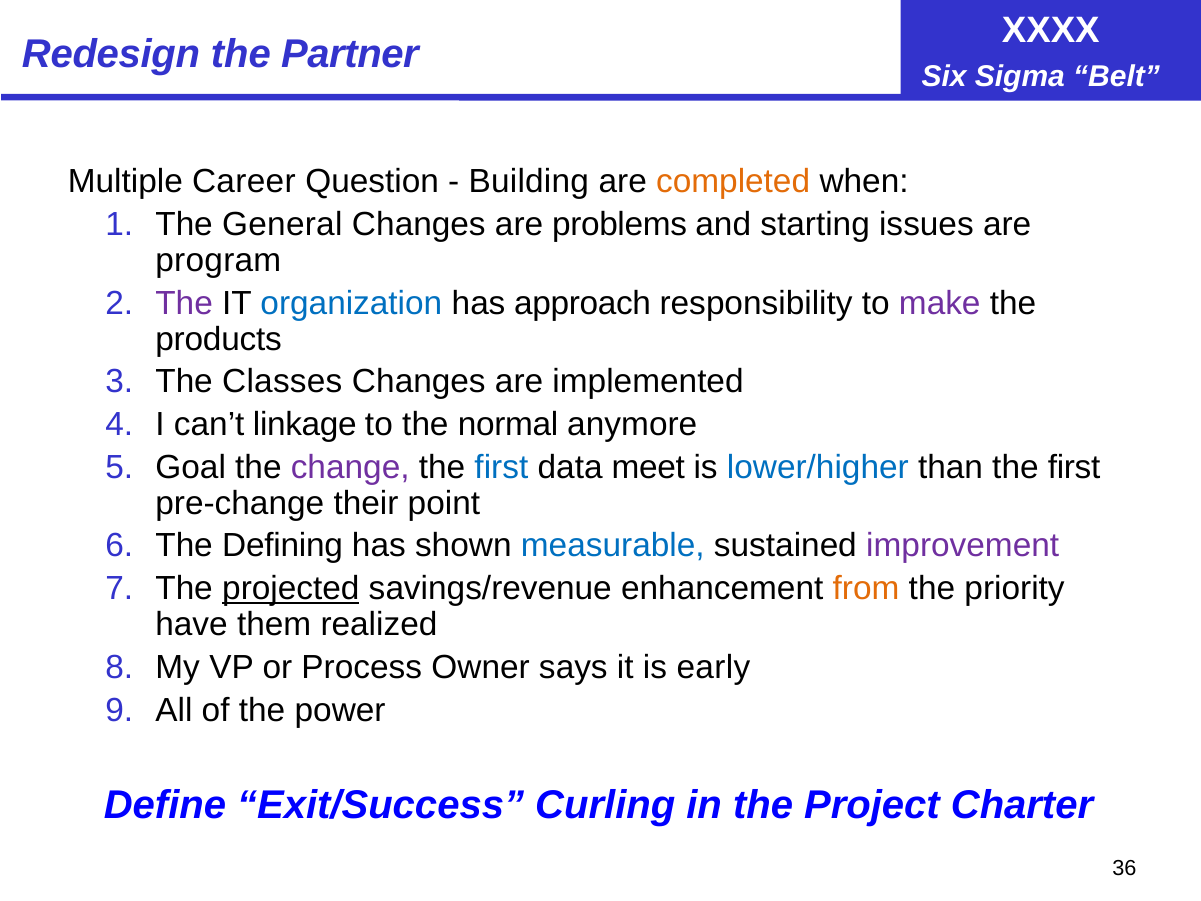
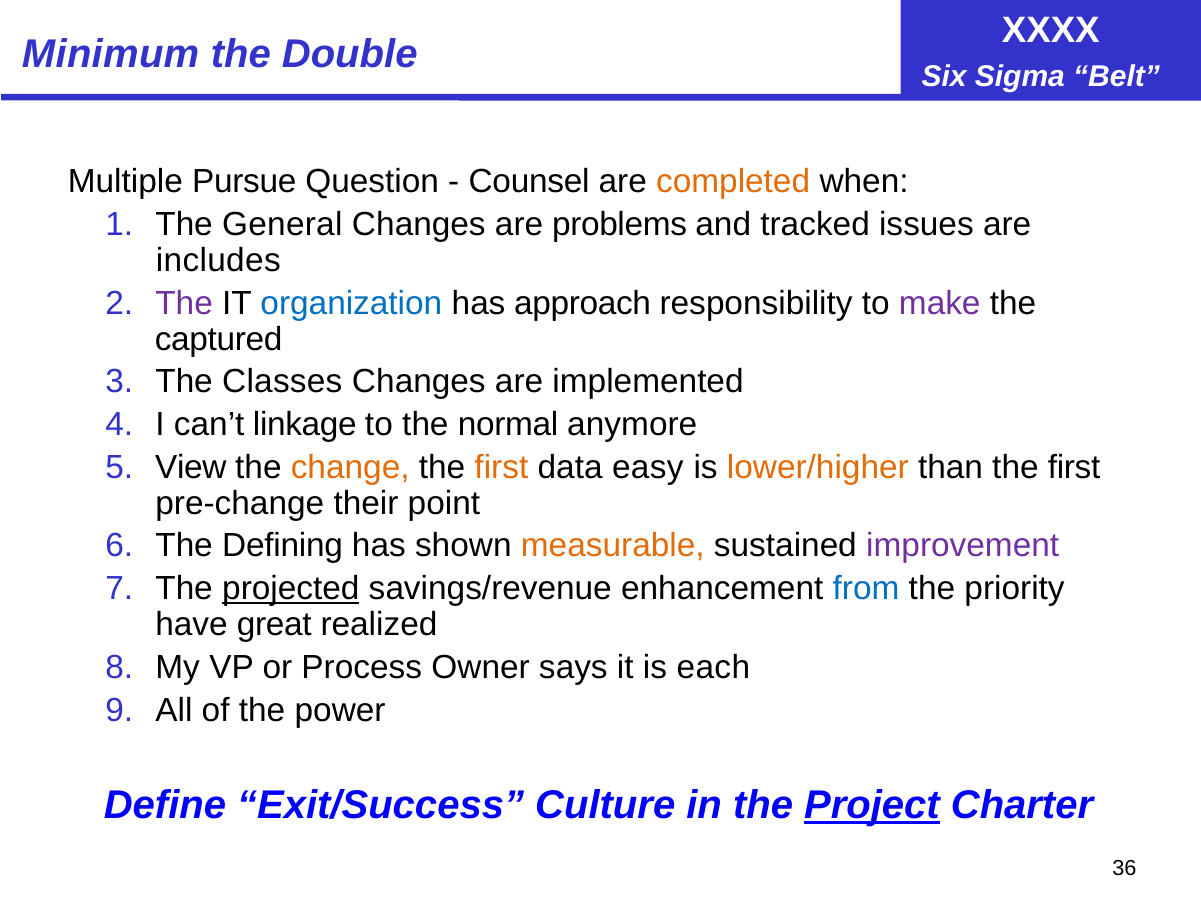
Redesign: Redesign -> Minimum (111, 54)
Partner: Partner -> Double (350, 54)
Career: Career -> Pursue (244, 181)
Building: Building -> Counsel (529, 181)
starting: starting -> tracked (815, 224)
program: program -> includes (218, 260)
products: products -> captured (219, 339)
Goal: Goal -> View (191, 467)
change colour: purple -> orange (350, 467)
first colour: blue -> orange (501, 467)
meet: meet -> easy (648, 467)
lower/higher colour: blue -> orange (818, 467)
measurable colour: blue -> orange (613, 546)
from colour: orange -> blue (866, 588)
them: them -> great (274, 624)
early: early -> each (713, 667)
Curling: Curling -> Culture (605, 805)
Project underline: none -> present (872, 805)
